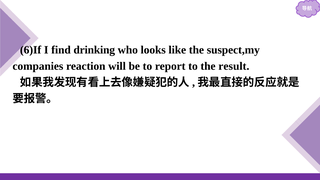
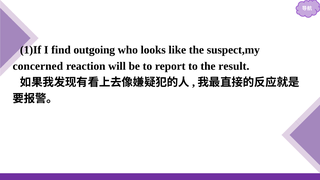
6)If: 6)If -> 1)If (31, 50)
drinking: drinking -> outgoing (94, 50)
companies: companies -> concerned (38, 66)
